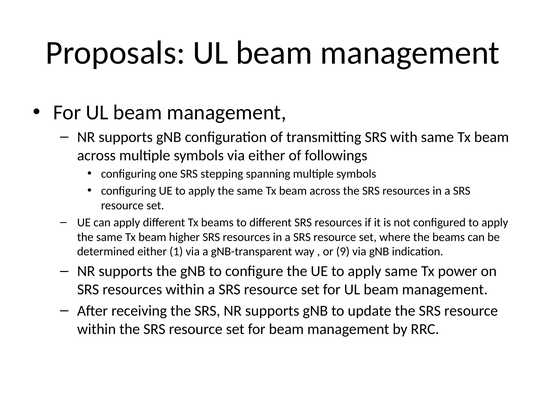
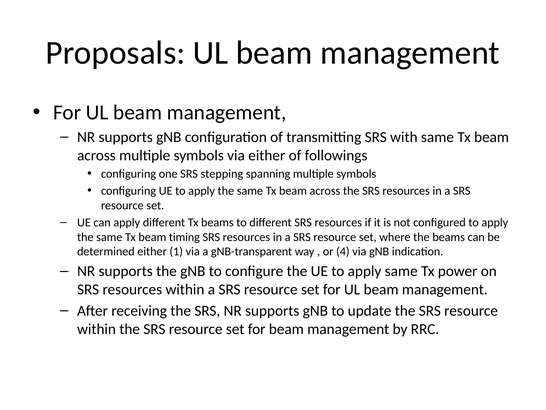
higher: higher -> timing (184, 237)
9: 9 -> 4 (343, 251)
